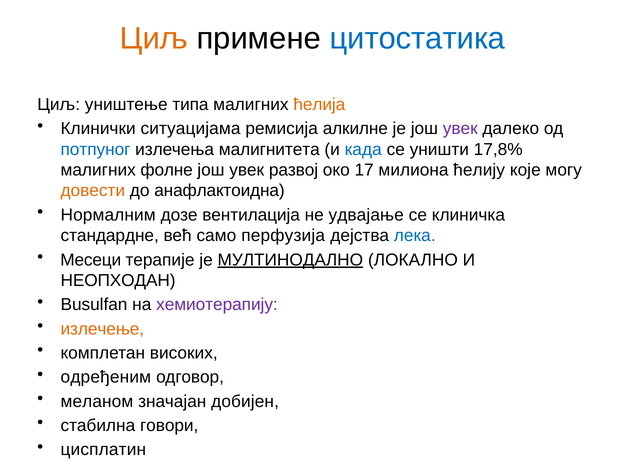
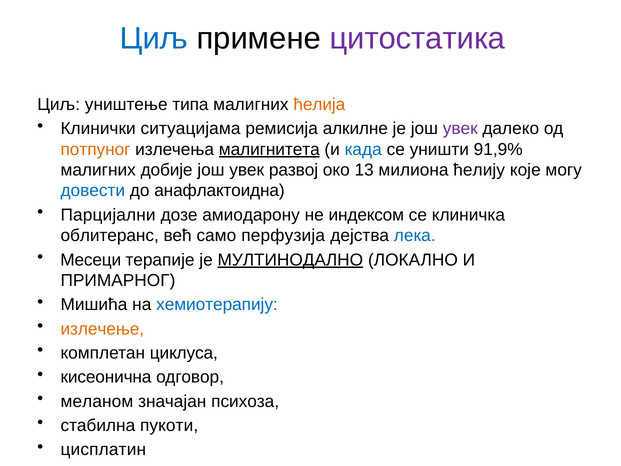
Циљ colour: orange -> blue (154, 39)
цитостатика colour: blue -> purple (417, 39)
потпуног colour: blue -> orange (96, 149)
малигнитета underline: none -> present (269, 149)
17,8%: 17,8% -> 91,9% (498, 149)
фолне: фолне -> добије (167, 170)
17: 17 -> 13 (364, 170)
довести colour: orange -> blue (93, 191)
Нормалним: Нормалним -> Парцијални (108, 215)
вентилација: вентилација -> амиодарону (251, 215)
удвајање: удвајање -> индексом (366, 215)
стандардне: стандардне -> облитеранс (110, 236)
НЕОПХОДАН: НЕОПХОДАН -> ПРИМАРНОГ (118, 280)
Busulfan: Busulfan -> Мишића (94, 305)
хемиотерапију colour: purple -> blue (217, 305)
високих: високих -> циклуса (184, 353)
одређеним: одређеним -> кисеонична (106, 377)
добијен: добијен -> психоза (245, 401)
говори: говори -> пукоти (169, 425)
